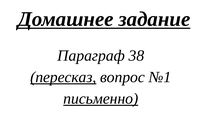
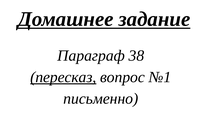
письменно underline: present -> none (101, 99)
